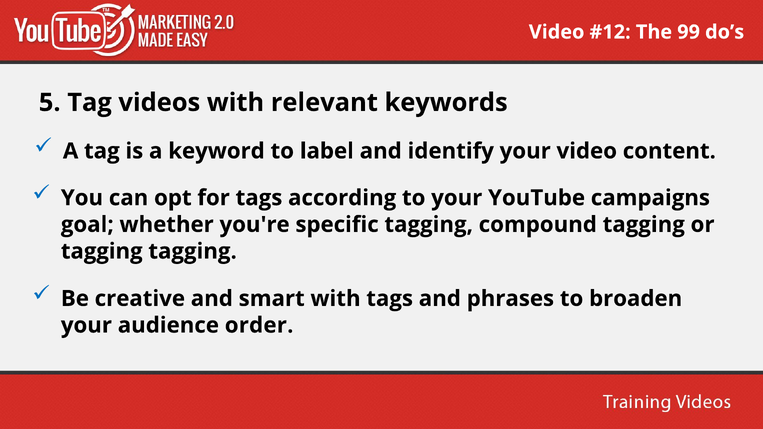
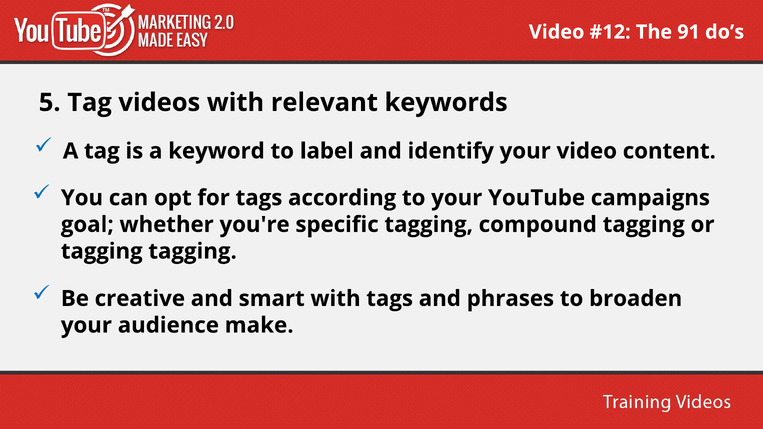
99: 99 -> 91 (689, 32)
order: order -> make (259, 325)
